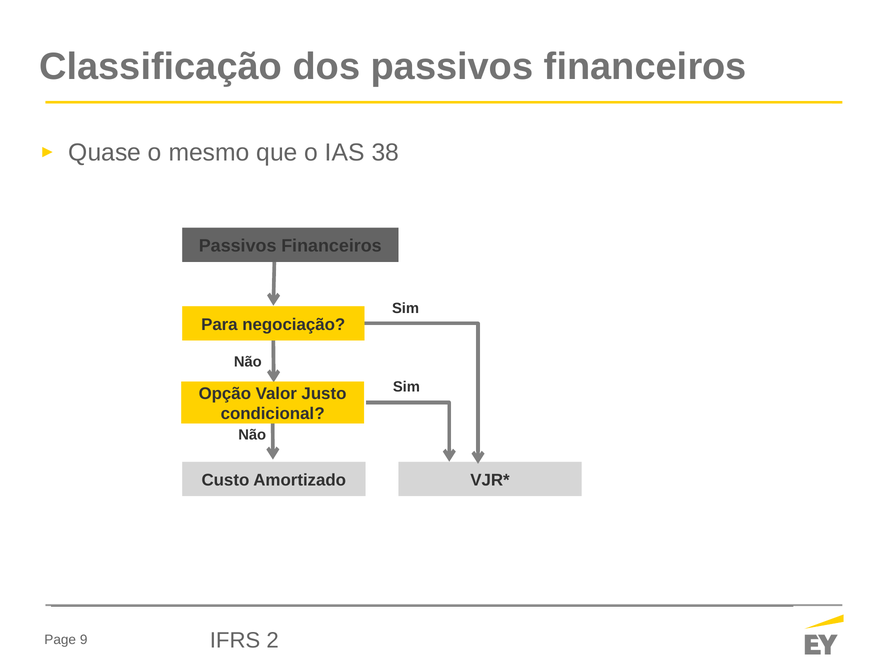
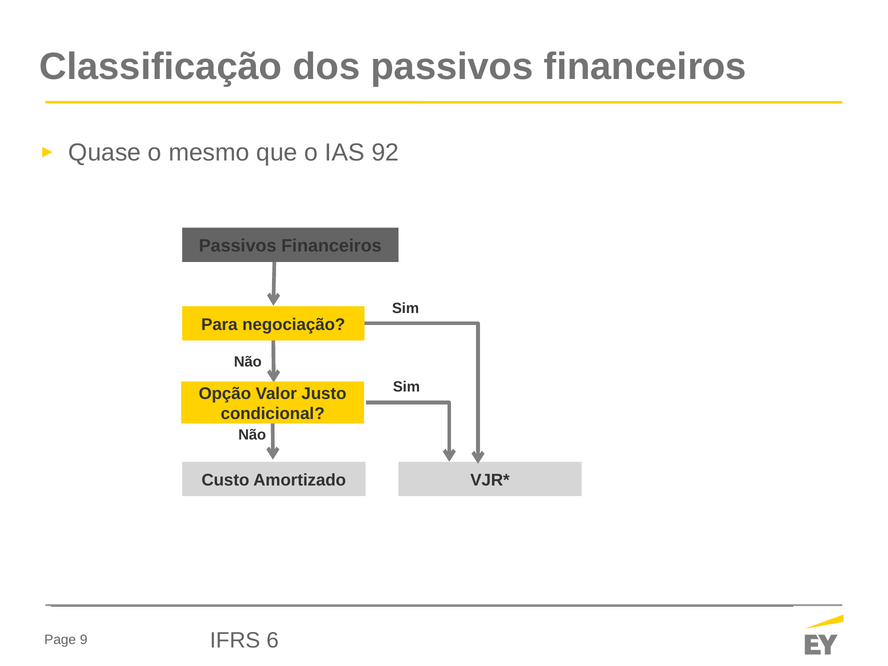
38: 38 -> 92 (385, 153)
2: 2 -> 6 (273, 640)
